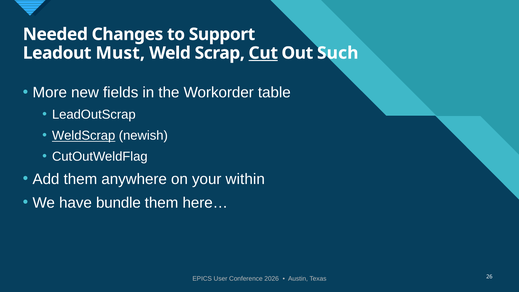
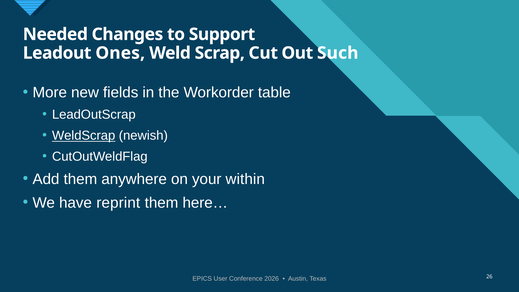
Must: Must -> Ones (120, 53)
Cut underline: present -> none (263, 53)
bundle: bundle -> reprint (118, 203)
